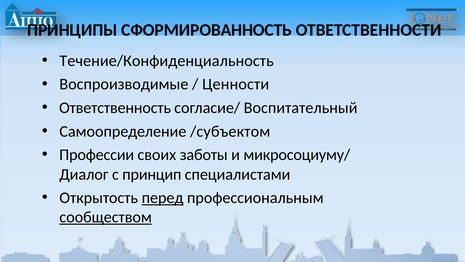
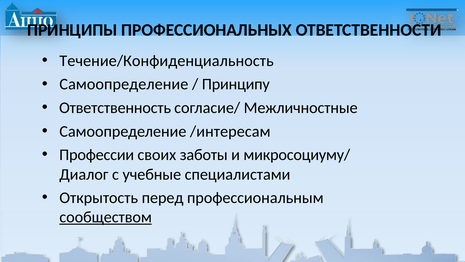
СФОРМИРОВАННОСТЬ: СФОРМИРОВАННОСТЬ -> ПРОФЕССИОНАЛЬНЫХ (207, 30)
Воспроизводимые: Воспроизводимые -> Самоопределение (124, 84)
Ценности: Ценности -> Принципу (236, 84)
Воспитательный: Воспитательный -> Межличностные (301, 108)
/субъектом: /субъектом -> /интересам (230, 131)
принцип: принцип -> учебные (152, 174)
перед underline: present -> none (163, 198)
